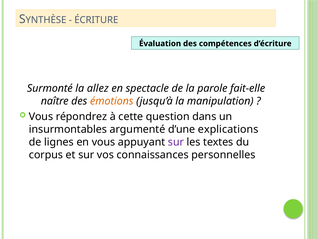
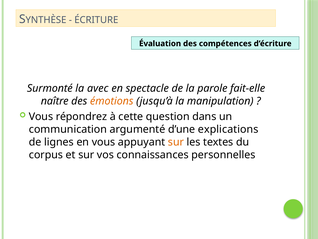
allez: allez -> avec (98, 88)
insurmontables: insurmontables -> communication (68, 129)
sur colour: purple -> orange (176, 142)
